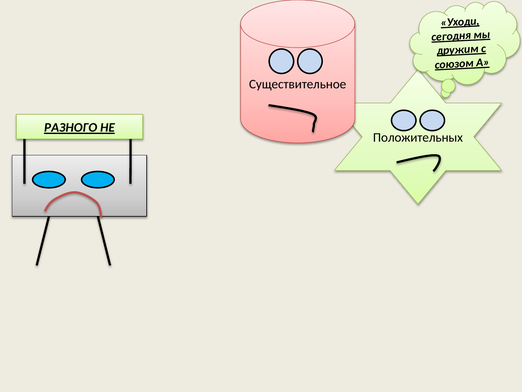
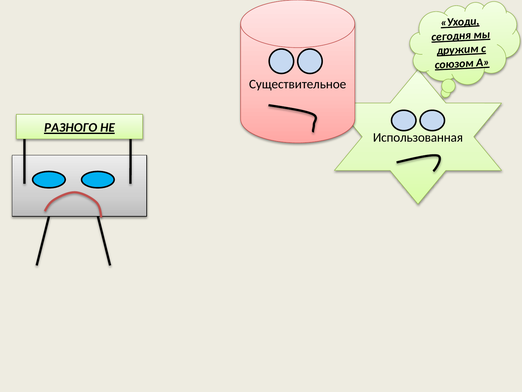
Положительных: Положительных -> Использованная (418, 137)
